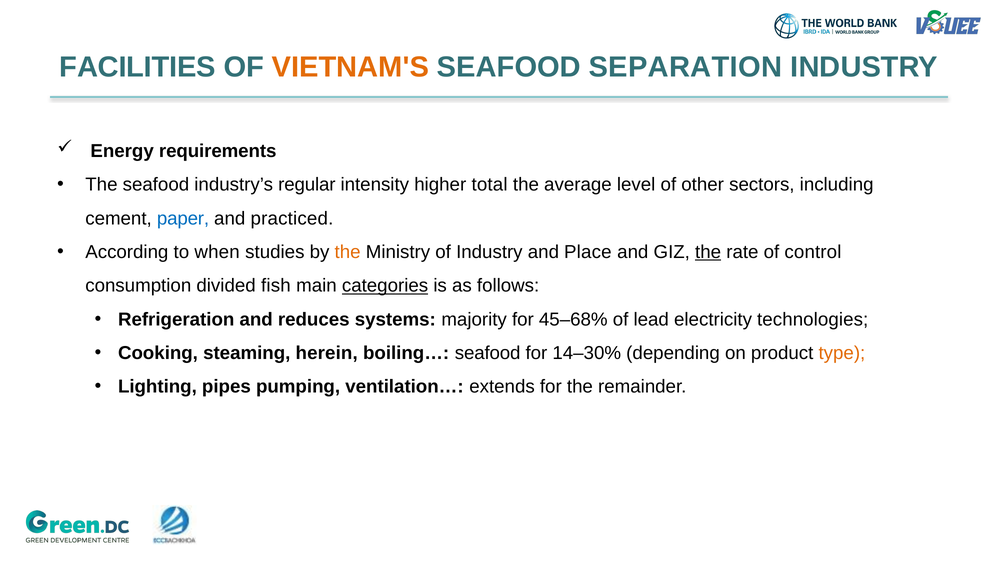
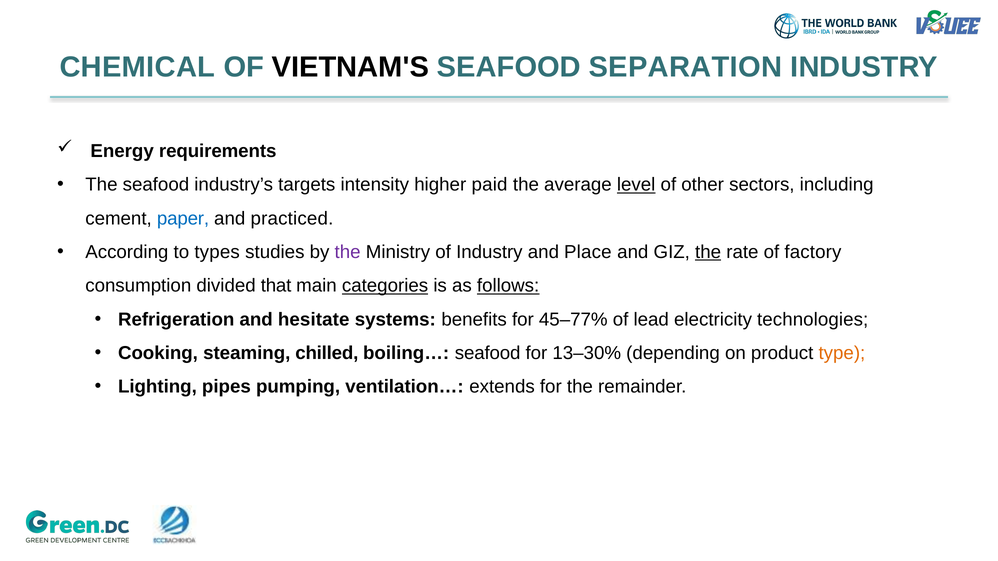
FACILITIES: FACILITIES -> CHEMICAL (137, 67)
VIETNAM'S colour: orange -> black (350, 67)
regular: regular -> targets (307, 185)
total: total -> paid (490, 185)
level underline: none -> present (636, 185)
when: when -> types (217, 252)
the colour: orange -> purple (348, 252)
control: control -> factory (813, 252)
fish: fish -> that (276, 286)
follows underline: none -> present (508, 286)
reduces: reduces -> hesitate (314, 320)
majority: majority -> benefits (474, 320)
45–68%: 45–68% -> 45–77% (573, 320)
herein: herein -> chilled (327, 353)
14–30%: 14–30% -> 13–30% (587, 353)
